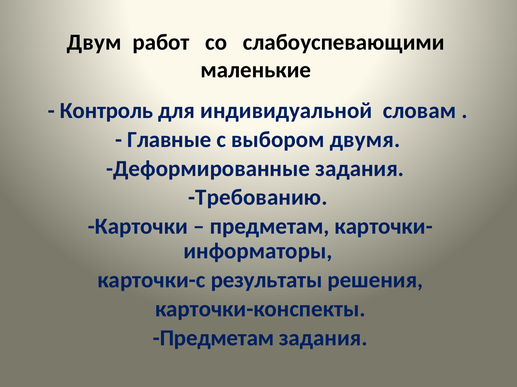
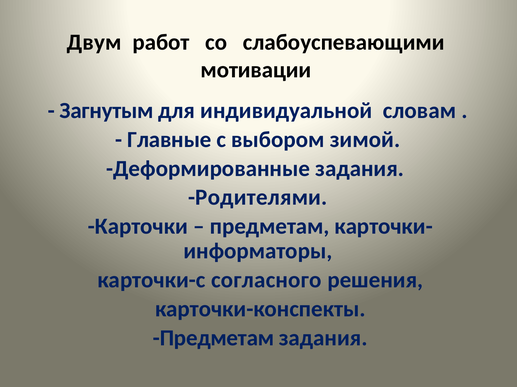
маленькие: маленькие -> мотивации (256, 70)
Контроль: Контроль -> Загнутым (107, 111)
двумя: двумя -> зимой (365, 140)
Требованию: Требованию -> Родителями (258, 198)
результаты: результаты -> согласного (266, 281)
